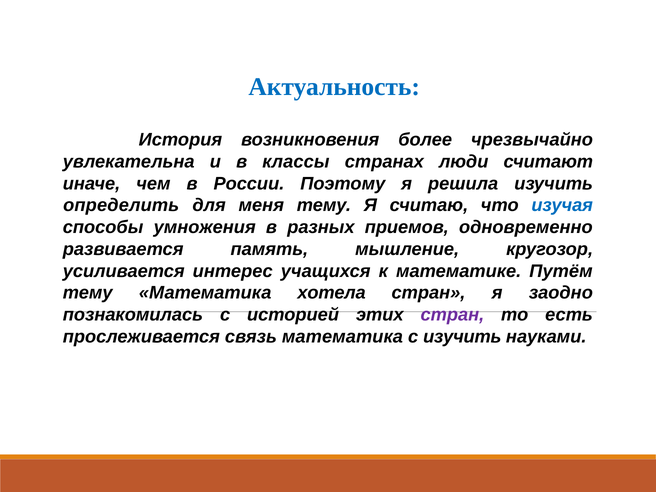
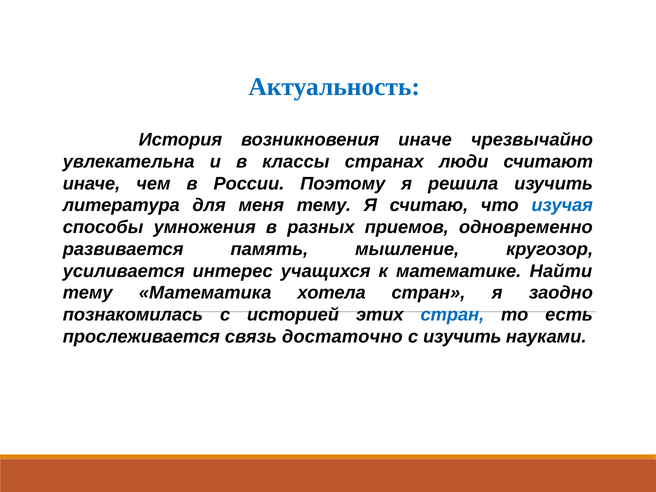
возникновения более: более -> иначе (425, 140)
определить: определить -> литература (121, 205)
Путём: Путём -> Найти (561, 271)
стран colour: purple -> blue (452, 315)
связь математика: математика -> достаточно (342, 337)
